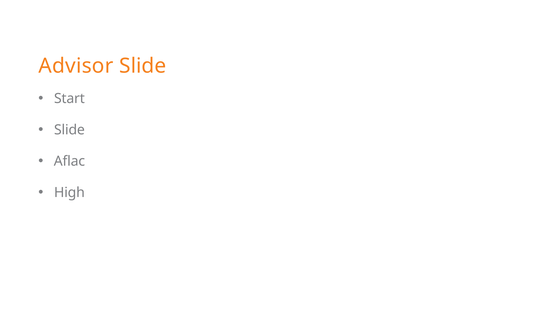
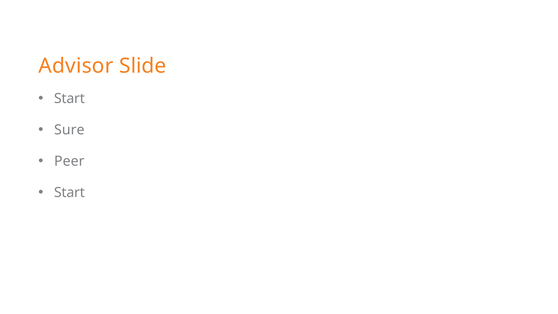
Slide: Slide -> Sure (69, 130)
Aflac: Aflac -> Peer (69, 161)
High: High -> Start (69, 192)
